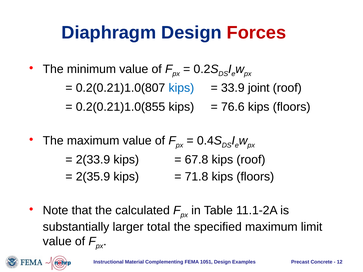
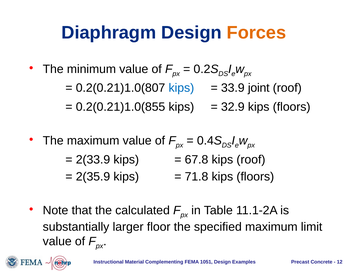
Forces colour: red -> orange (256, 33)
76.6: 76.6 -> 32.9 (233, 107)
total: total -> floor (159, 227)
